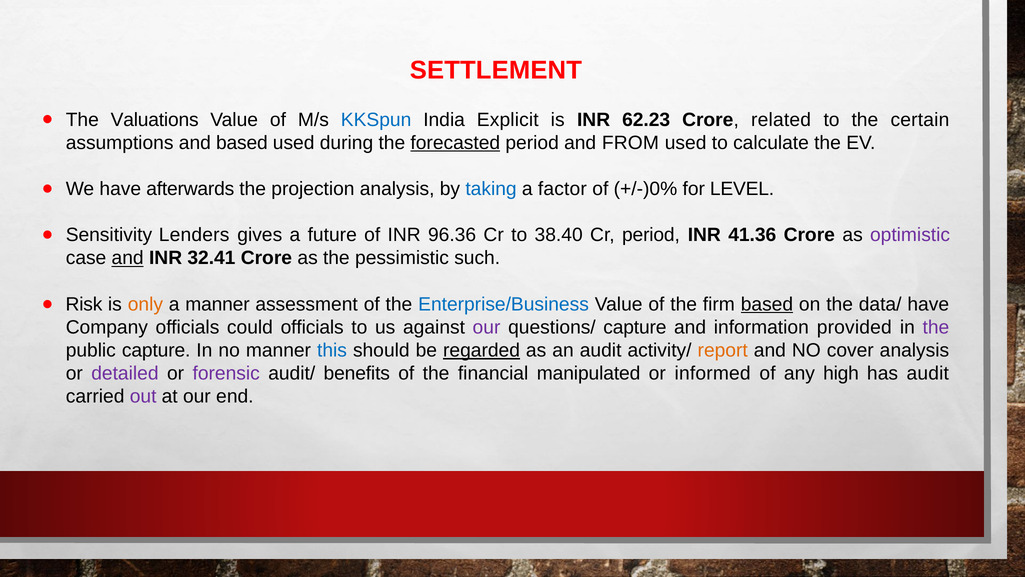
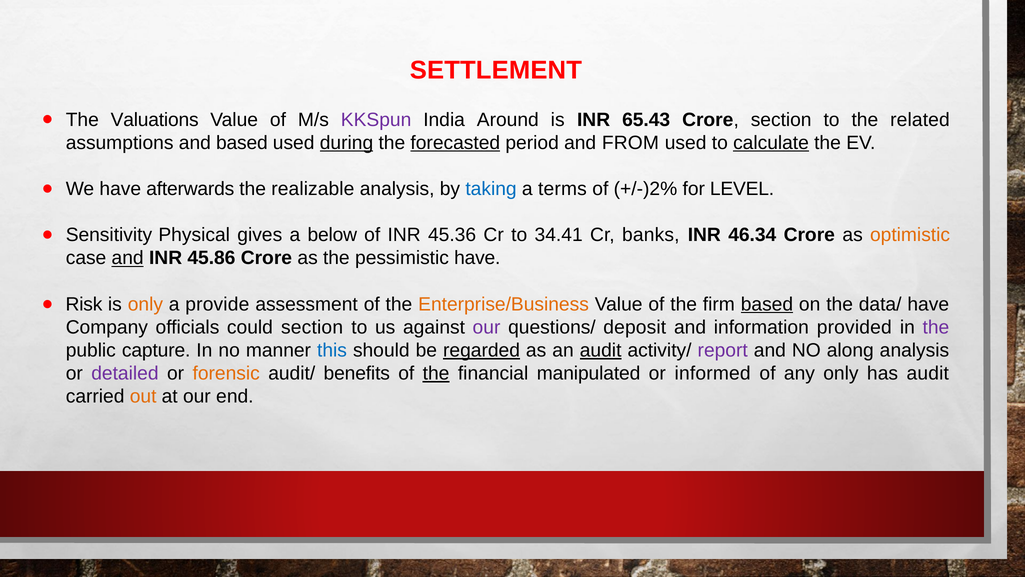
KKSpun colour: blue -> purple (376, 120)
Explicit: Explicit -> Around (508, 120)
62.23: 62.23 -> 65.43 (646, 120)
Crore related: related -> section (781, 120)
certain: certain -> related (920, 120)
during underline: none -> present (346, 143)
calculate underline: none -> present (771, 143)
projection: projection -> realizable (313, 189)
factor: factor -> terms (562, 189)
+/-)0%: +/-)0% -> +/-)2% (645, 189)
Lenders: Lenders -> Physical (194, 235)
future: future -> below (332, 235)
96.36: 96.36 -> 45.36 (452, 235)
38.40: 38.40 -> 34.41 (559, 235)
Cr period: period -> banks (651, 235)
41.36: 41.36 -> 46.34 (752, 235)
optimistic colour: purple -> orange (910, 235)
32.41: 32.41 -> 45.86 (211, 258)
pessimistic such: such -> have (477, 258)
a manner: manner -> provide (217, 304)
Enterprise/Business colour: blue -> orange (504, 304)
could officials: officials -> section (312, 327)
questions/ capture: capture -> deposit (635, 327)
audit underline: none -> present (601, 350)
report colour: orange -> purple (723, 350)
cover: cover -> along (850, 350)
forensic colour: purple -> orange (226, 373)
the underline: none -> present (436, 373)
any high: high -> only (841, 373)
out colour: purple -> orange (143, 396)
